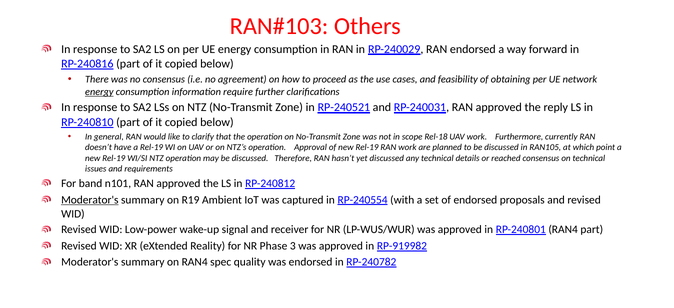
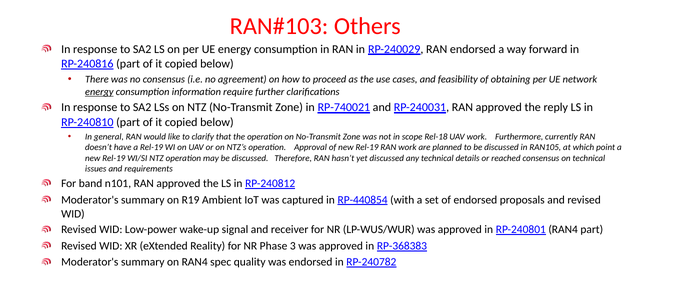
RP-240521: RP-240521 -> RP-740021 (344, 108)
Moderator's underline: present -> none (90, 200)
RP-240554: RP-240554 -> RP-440854 (363, 200)
RP-919982: RP-919982 -> RP-368383 (402, 246)
